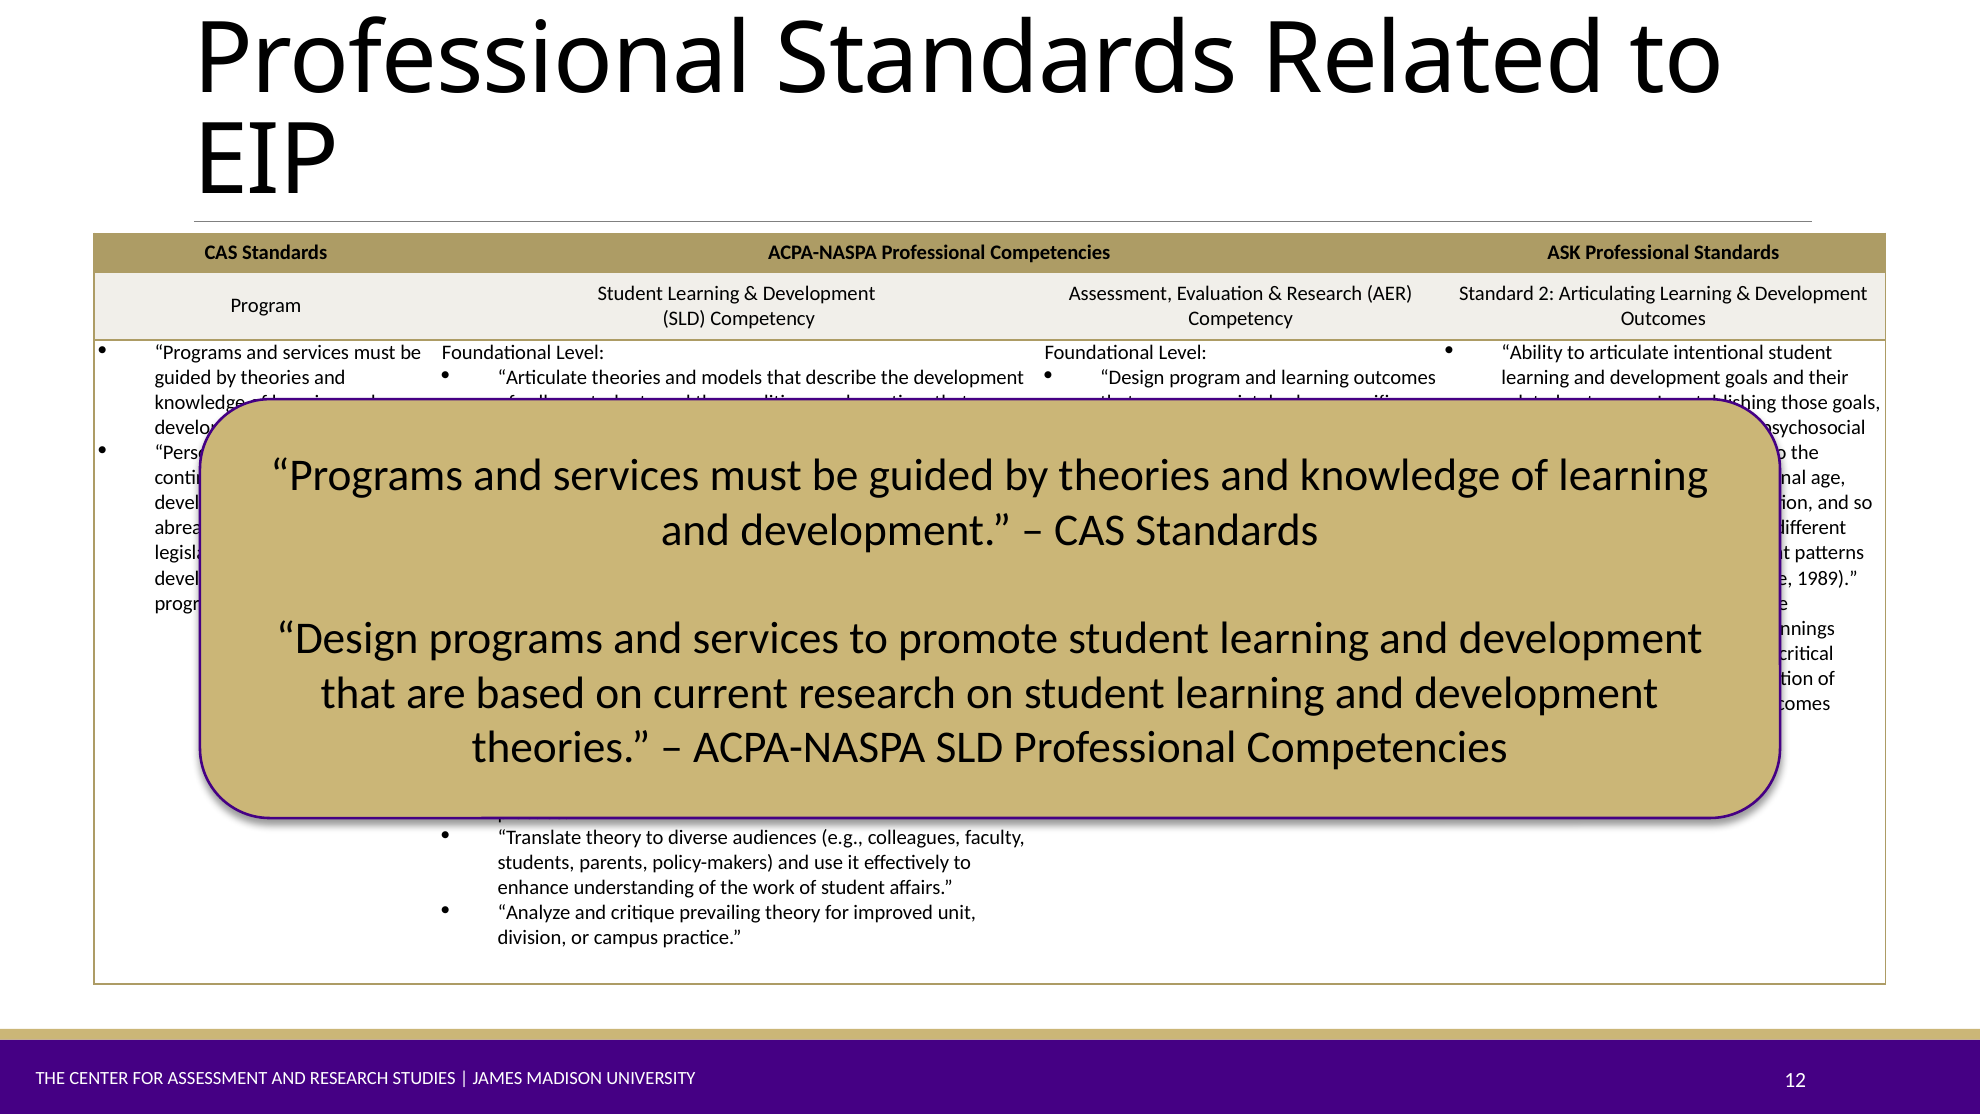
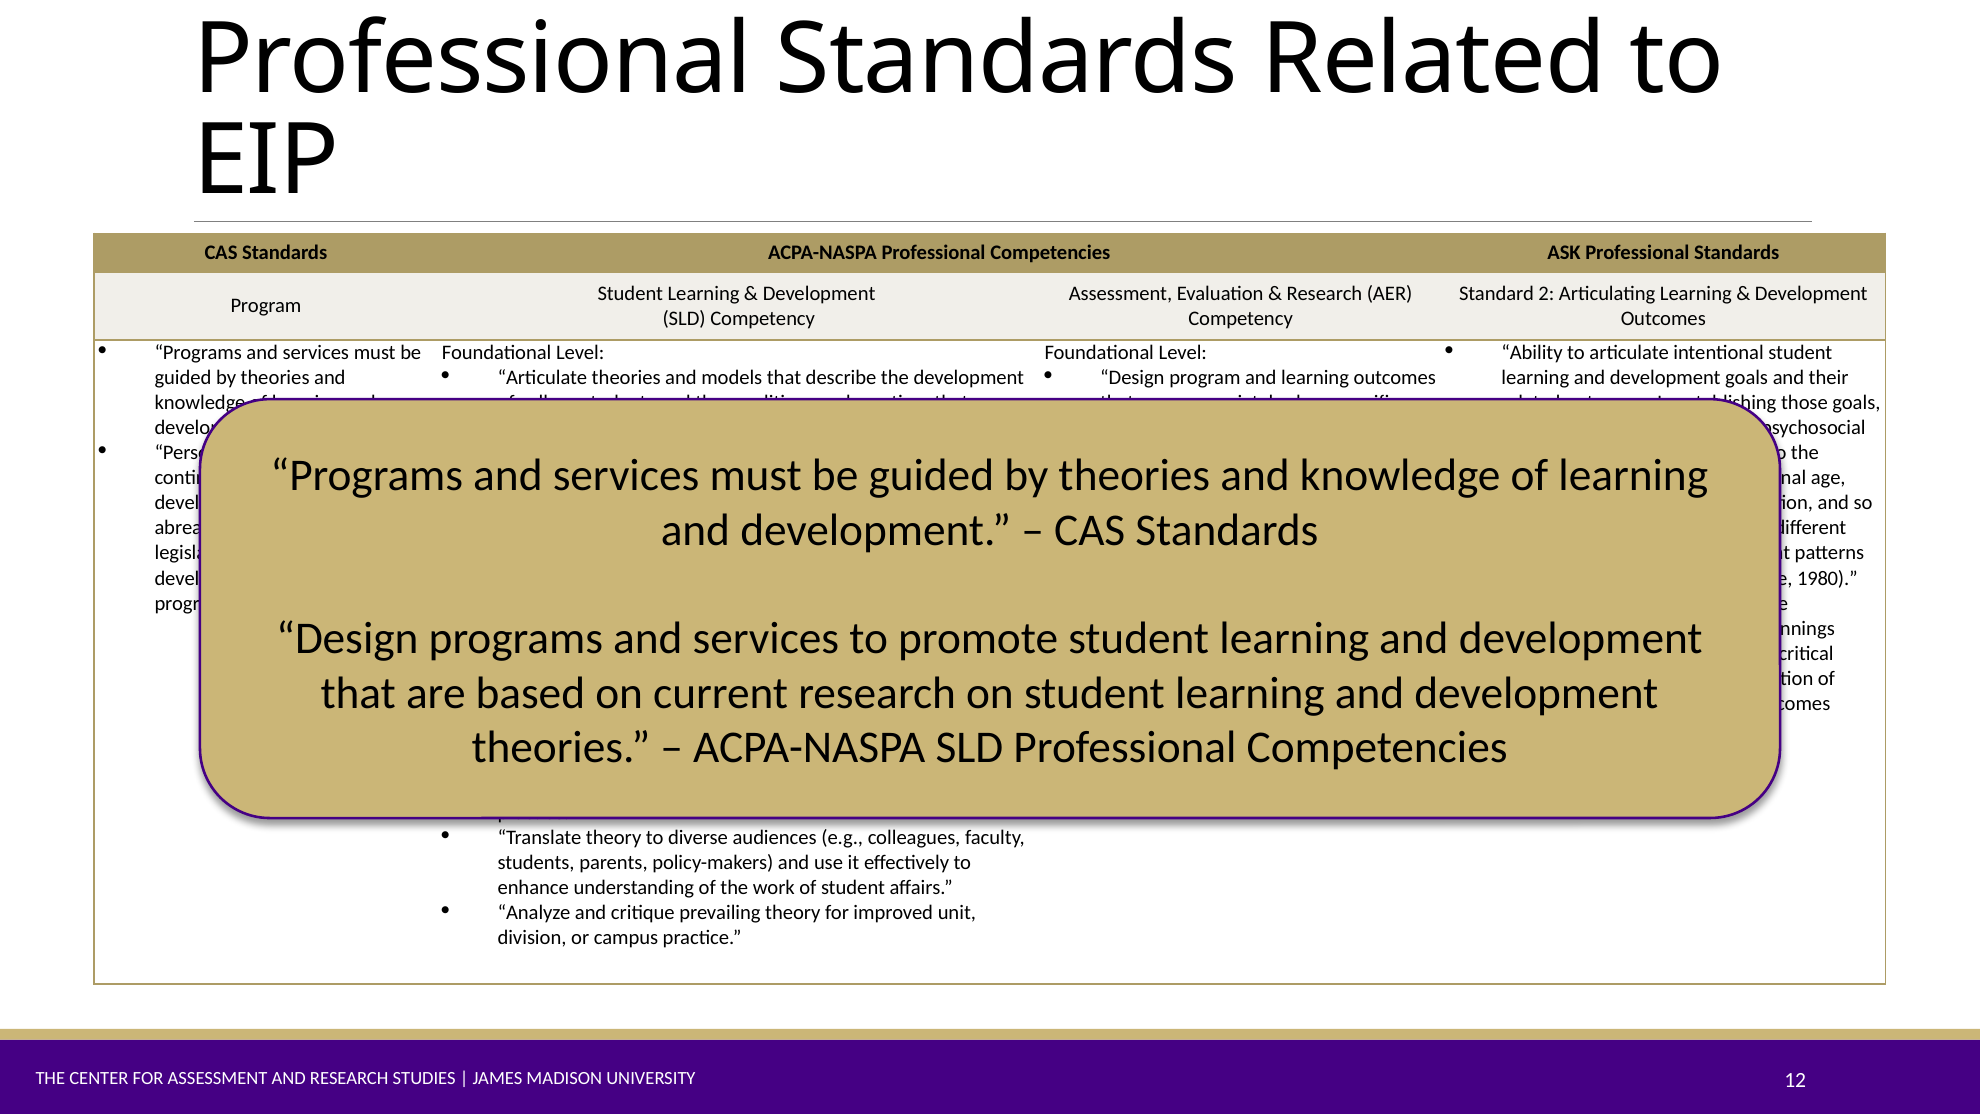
1989: 1989 -> 1980 (1827, 578)
